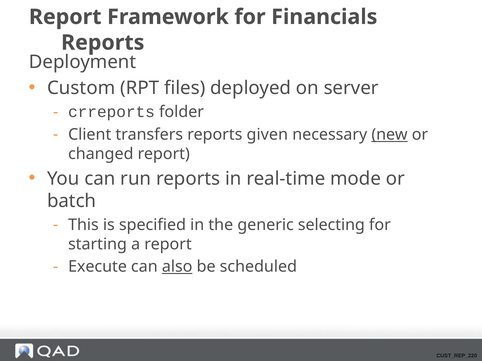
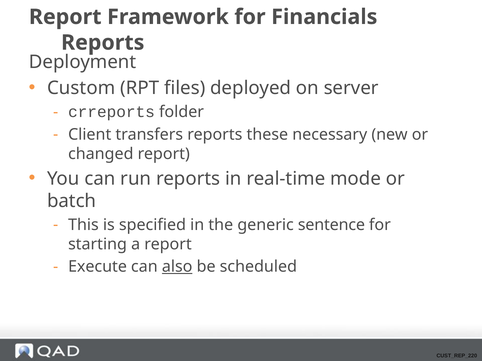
given: given -> these (267, 135)
new underline: present -> none (390, 135)
selecting: selecting -> sentence (331, 225)
